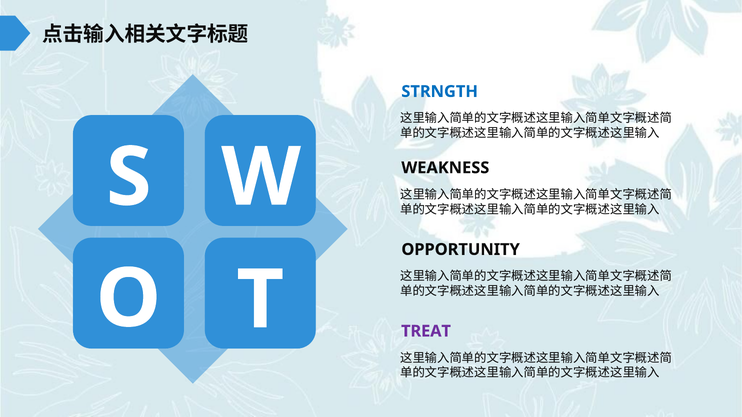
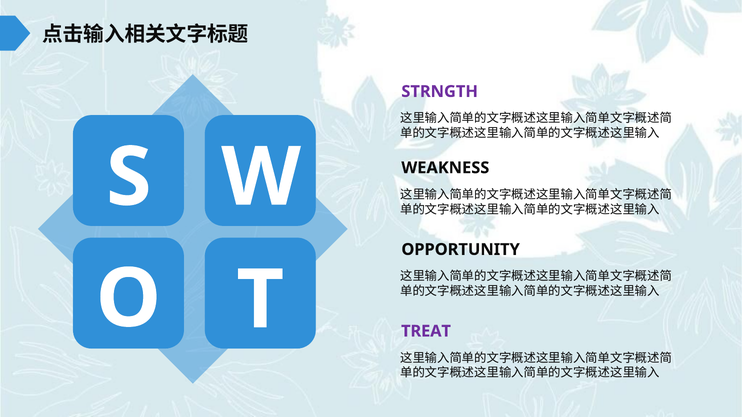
STRNGTH colour: blue -> purple (440, 92)
